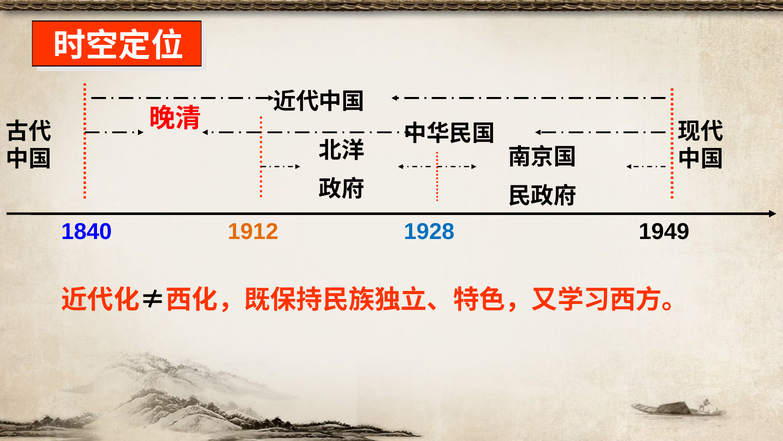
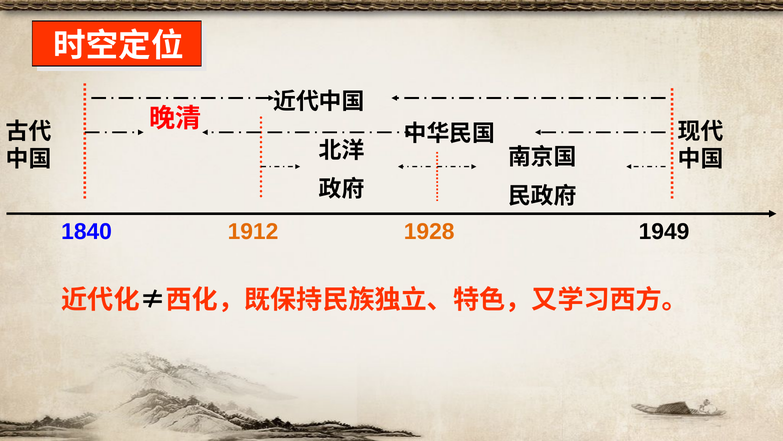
1928 colour: blue -> orange (429, 232)
